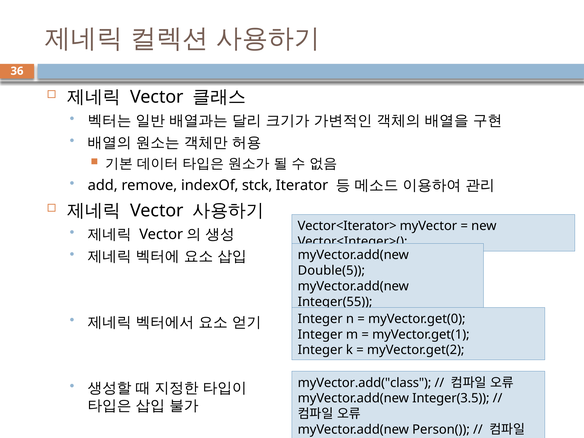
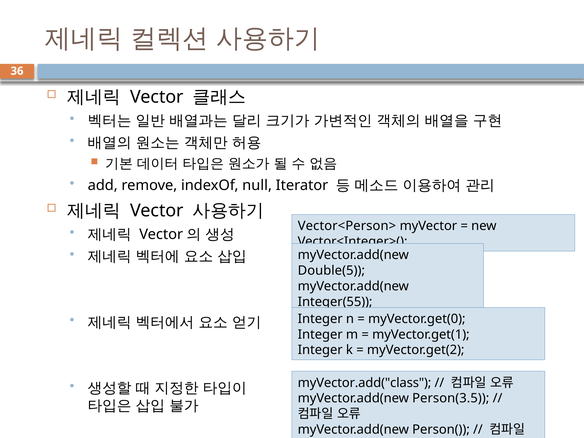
stck: stck -> null (257, 185)
Vector<Iterator>: Vector<Iterator> -> Vector<Person> (347, 226)
Integer(3.5: Integer(3.5 -> Person(3.5 (451, 398)
